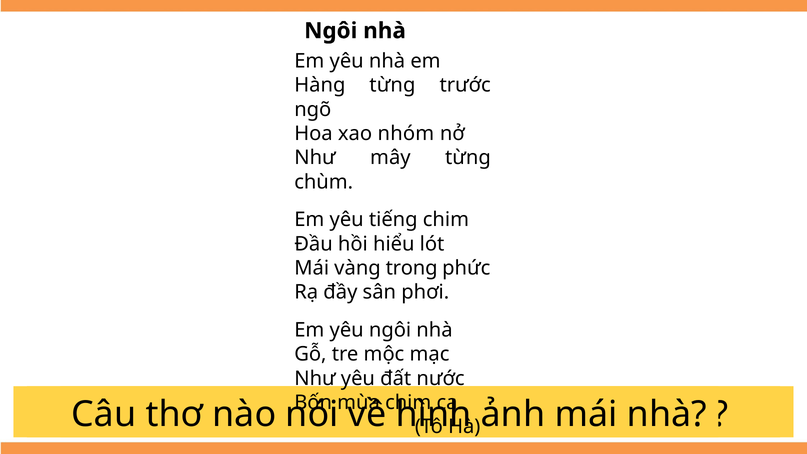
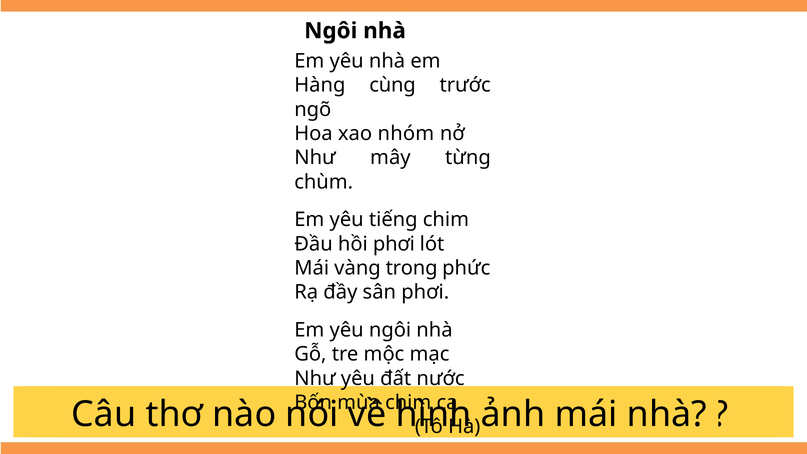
Hàng từng: từng -> cùng (393, 85)
hồi hiểu: hiểu -> phơi (394, 244)
